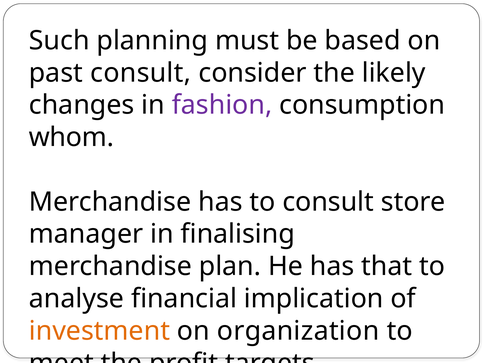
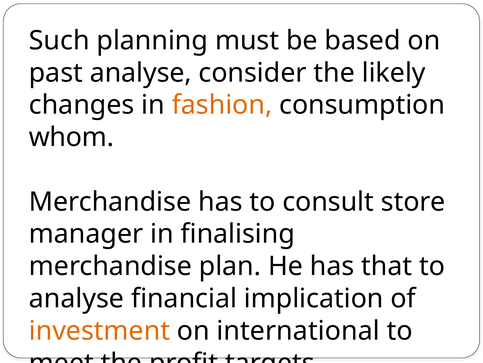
past consult: consult -> analyse (141, 73)
fashion colour: purple -> orange (222, 105)
organization: organization -> international (298, 330)
